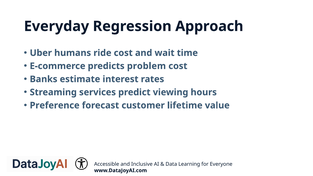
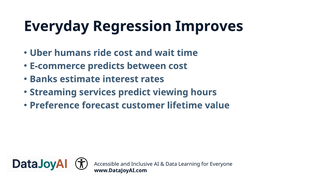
Approach: Approach -> Improves (209, 26)
problem: problem -> between (147, 66)
